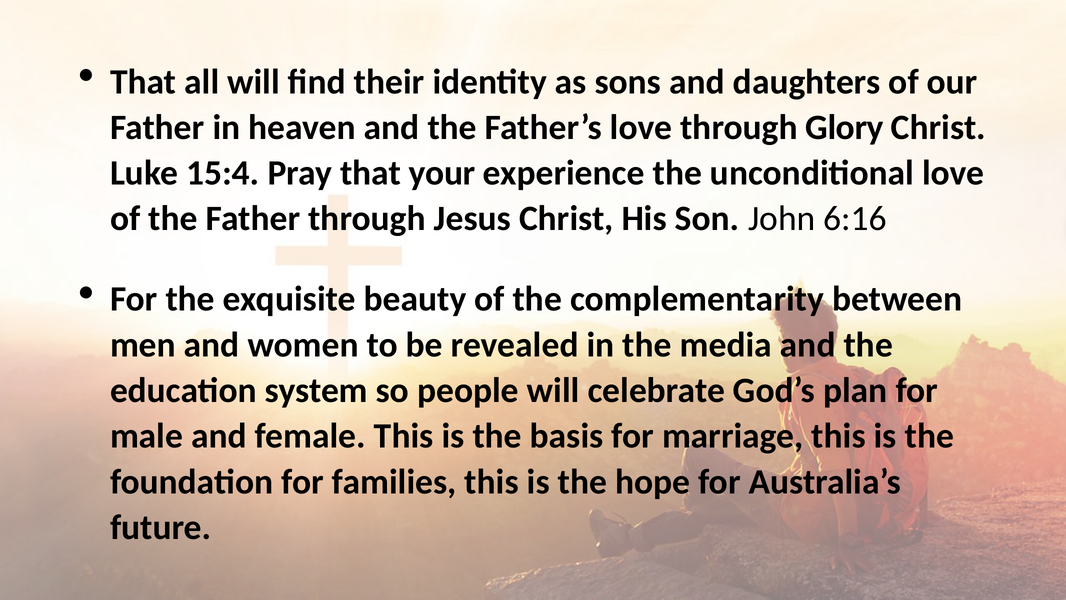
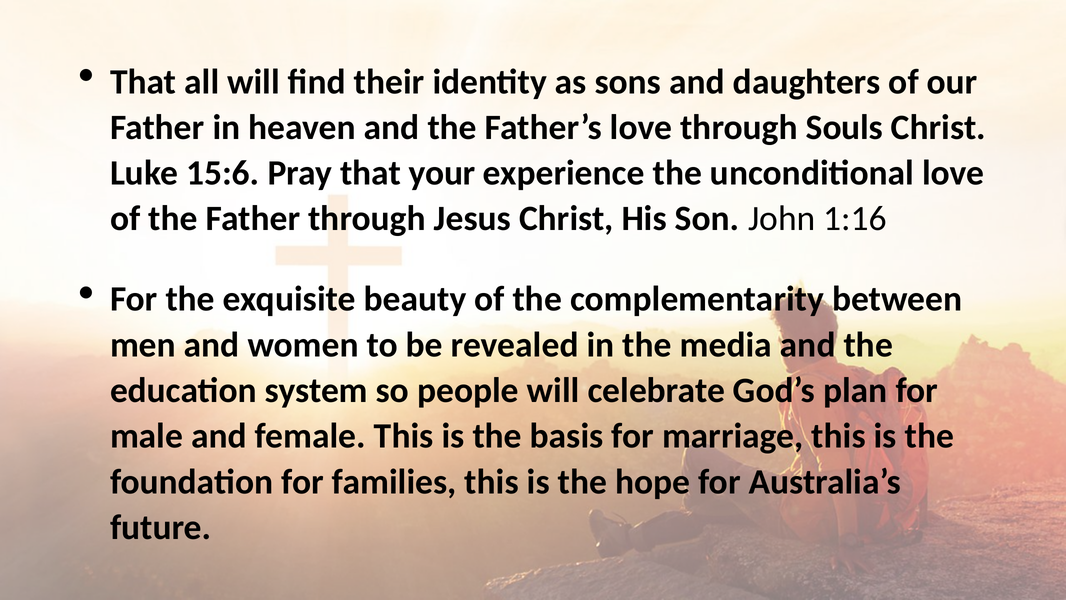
Glory: Glory -> Souls (844, 127)
15:4: 15:4 -> 15:6 (223, 173)
6:16: 6:16 -> 1:16 (855, 219)
